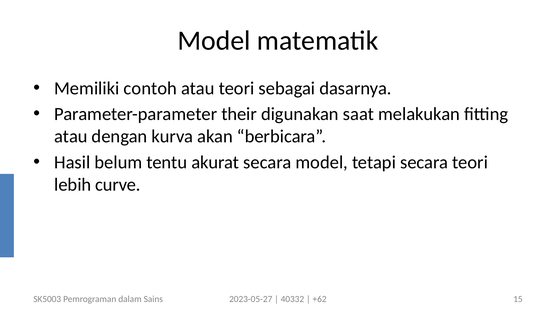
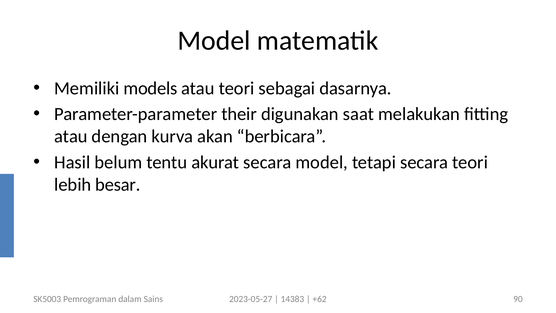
contoh: contoh -> models (150, 88)
curve: curve -> besar (118, 185)
40332: 40332 -> 14383 (292, 299)
15: 15 -> 90 (518, 299)
